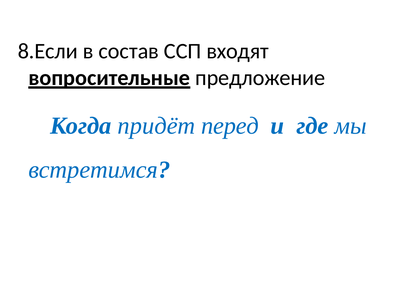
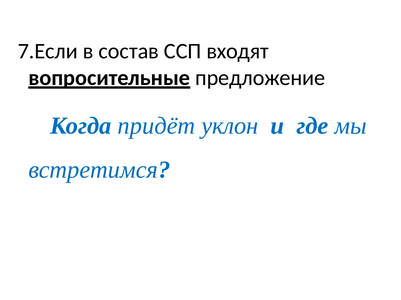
8.Если: 8.Если -> 7.Если (48, 51)
перед: перед -> уклон (230, 126)
